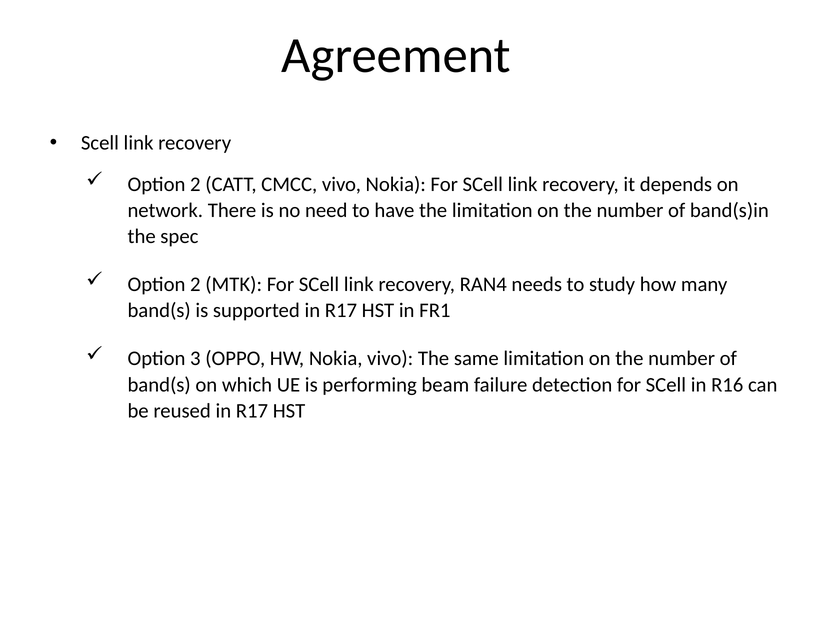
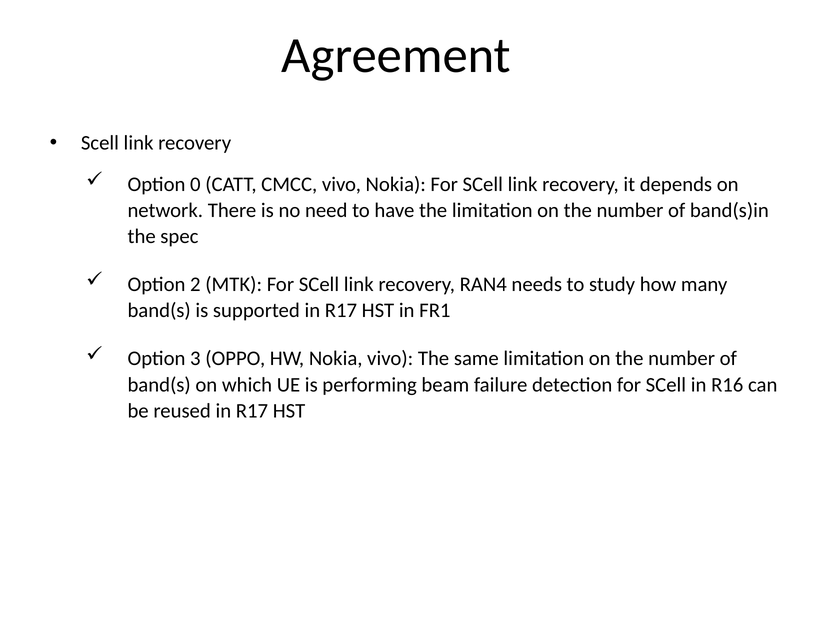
2: 2 -> 0 (195, 184)
